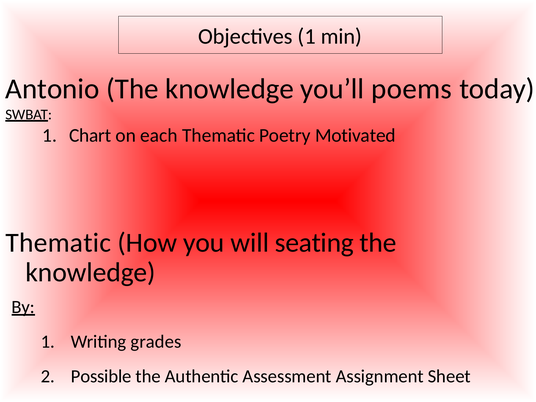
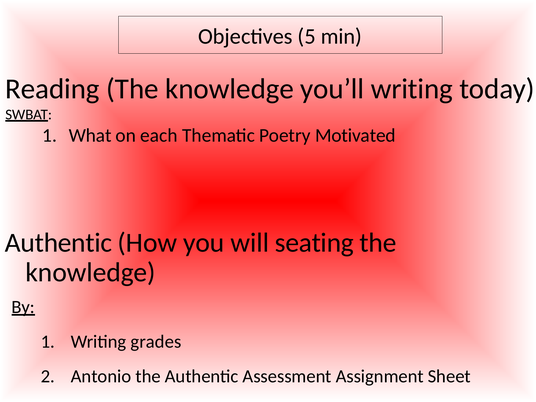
Objectives 1: 1 -> 5 (307, 36)
Antonio: Antonio -> Reading (52, 89)
you’ll poems: poems -> writing (412, 89)
Chart: Chart -> What (90, 135)
Thematic: Thematic -> Authentic (59, 243)
Possible: Possible -> Antonio (101, 376)
